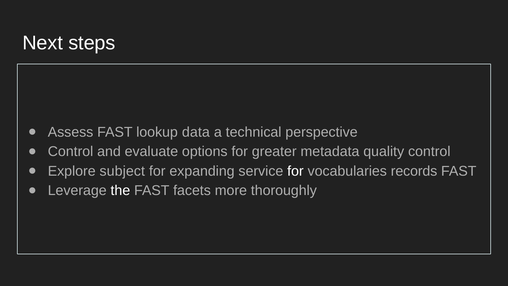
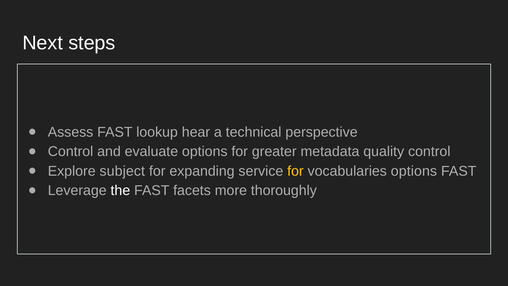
data: data -> hear (196, 132)
for colour: white -> yellow (295, 171)
vocabularies records: records -> options (414, 171)
